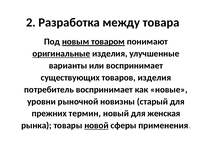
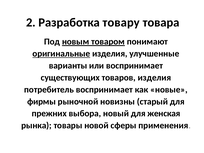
между: между -> товару (121, 22)
уровни: уровни -> фирмы (42, 102)
термин: термин -> выбора (85, 114)
новой underline: present -> none (96, 125)
